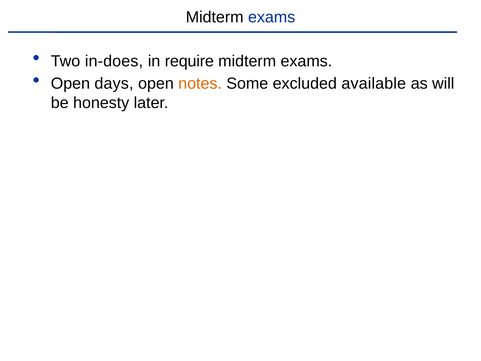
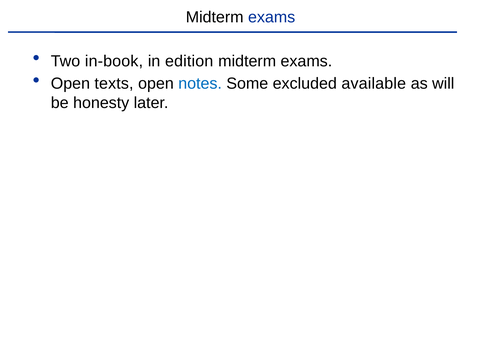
in-does: in-does -> in-book (114, 61)
require: require -> edition (189, 61)
days: days -> texts (114, 84)
notes colour: orange -> blue (200, 84)
